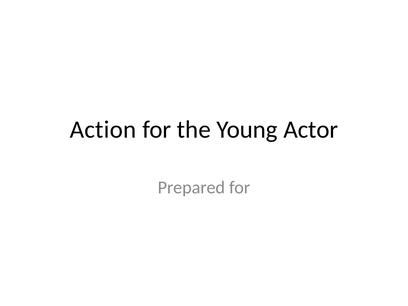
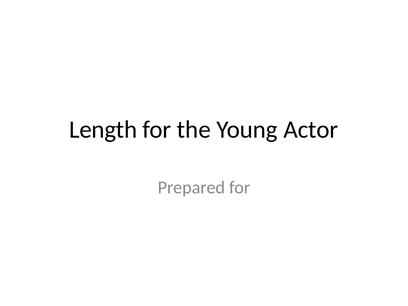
Action: Action -> Length (103, 130)
